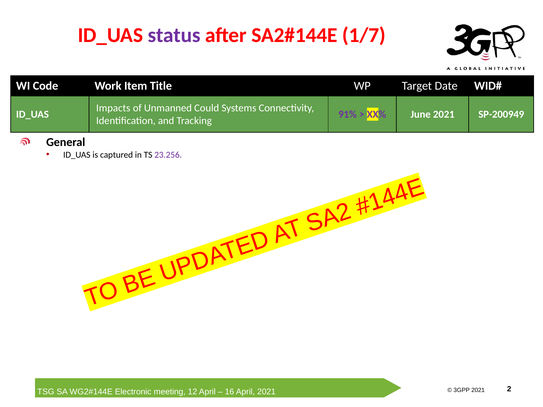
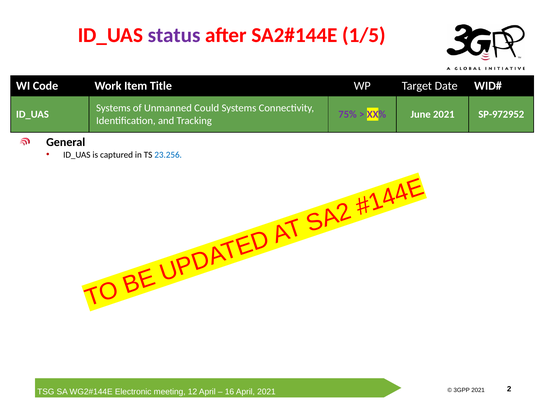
1/7: 1/7 -> 1/5 (364, 35)
Impacts: Impacts -> Systems (113, 108)
91%: 91% -> 75% (348, 114)
SP-200949: SP-200949 -> SP-972952 (501, 114)
23.256 colour: purple -> blue (168, 155)
